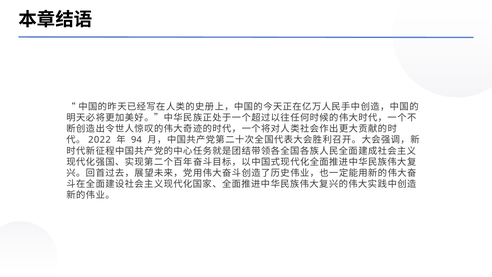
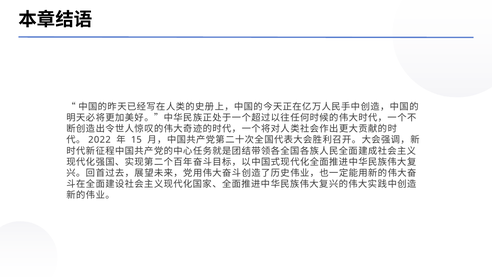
94: 94 -> 15 (136, 140)
